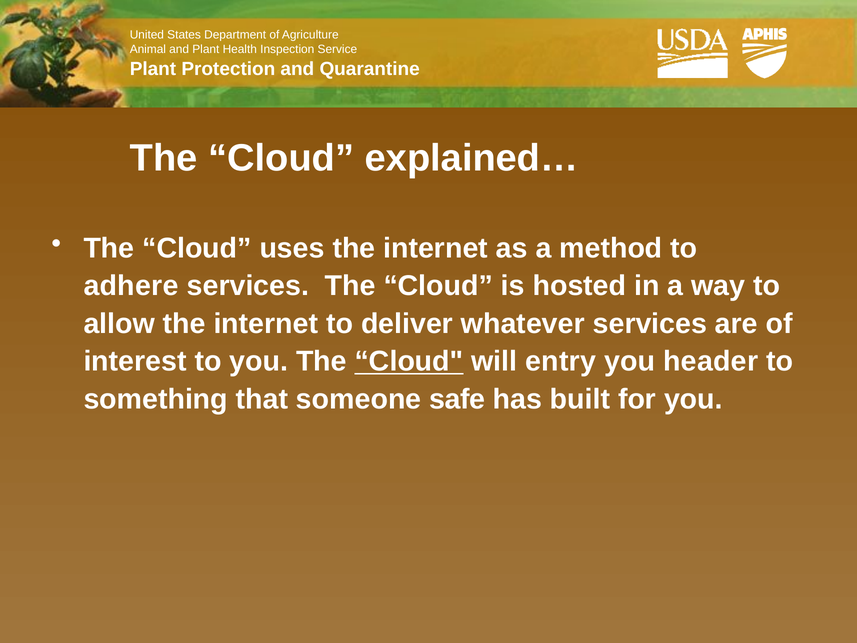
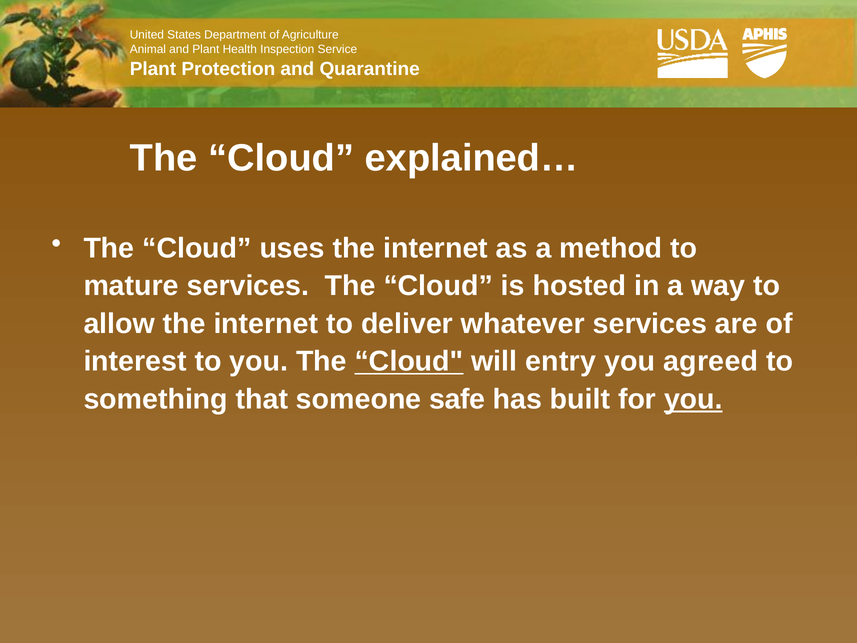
adhere: adhere -> mature (131, 286)
header: header -> agreed (711, 361)
you underline: none -> present (693, 399)
